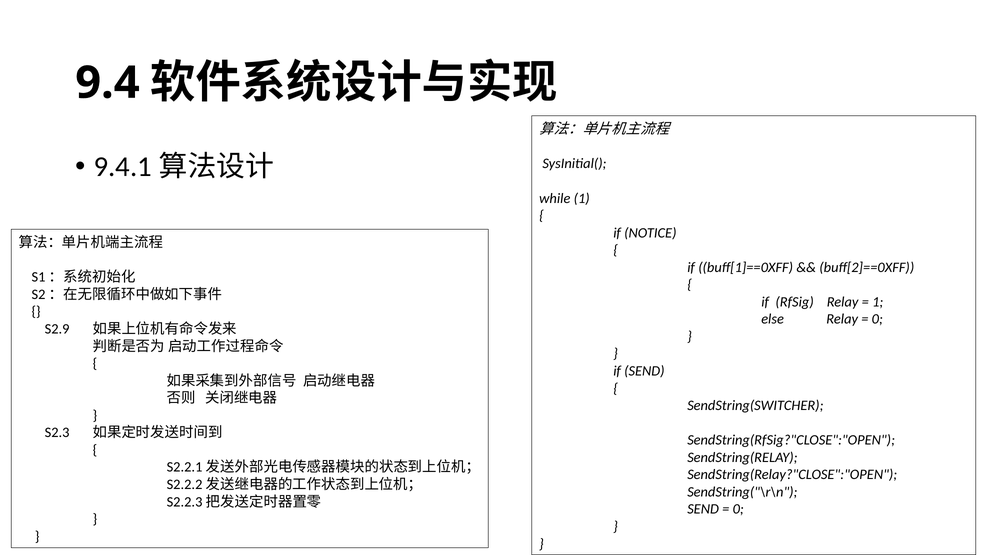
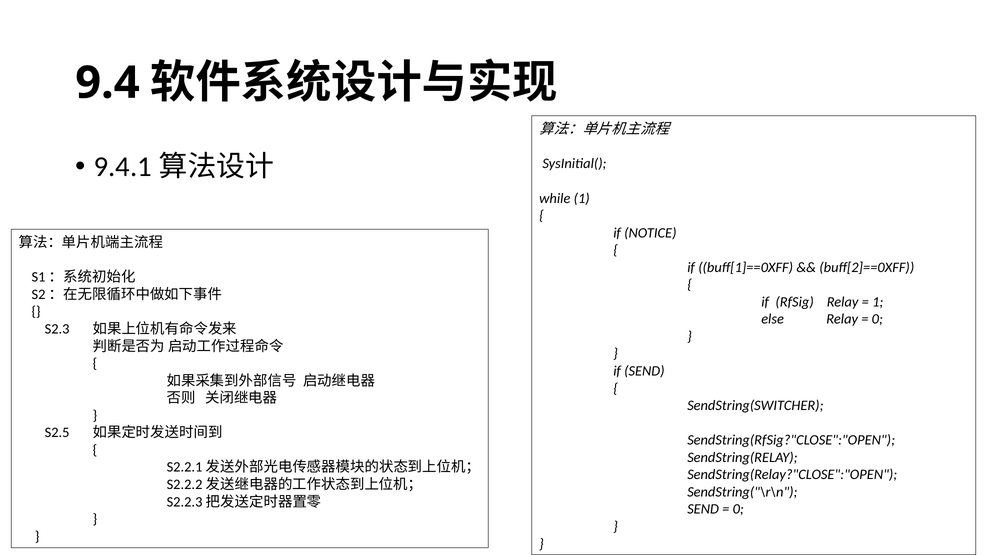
S2.9: S2.9 -> S2.3 (57, 329)
S2.3: S2.3 -> S2.5 (57, 433)
